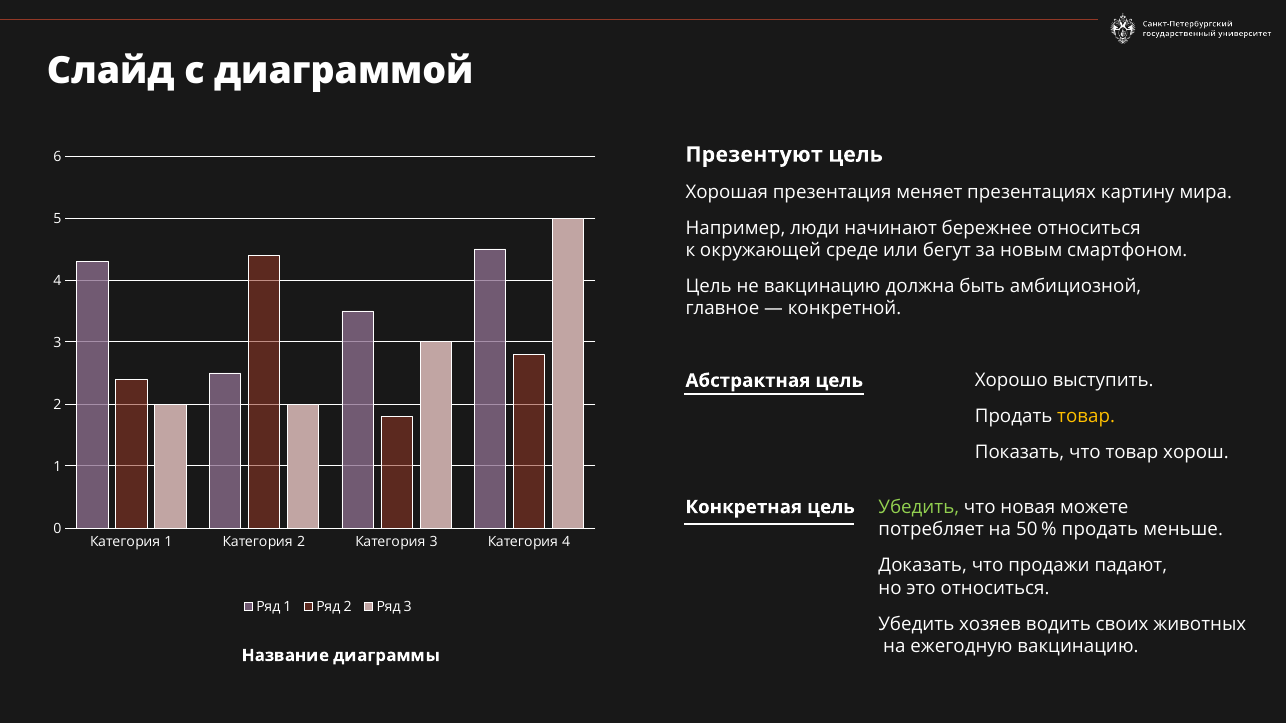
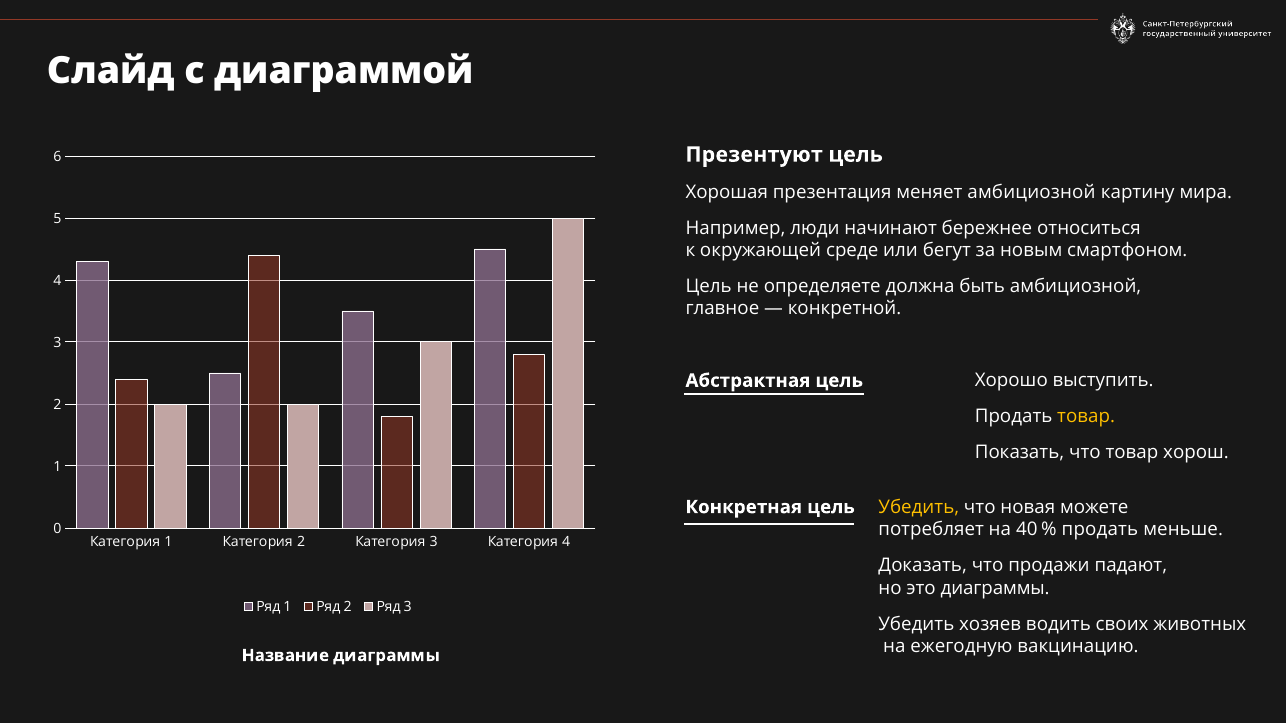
меняет презентациях: презентациях -> амбициозной (1031, 192)
не вакцинацию: вакцинацию -> определяете (822, 286)
Убедить colour: light green -> yellow (919, 507)
50: 50 -> 40 (1027, 530)
это относиться: относиться -> диаграммы (995, 588)
